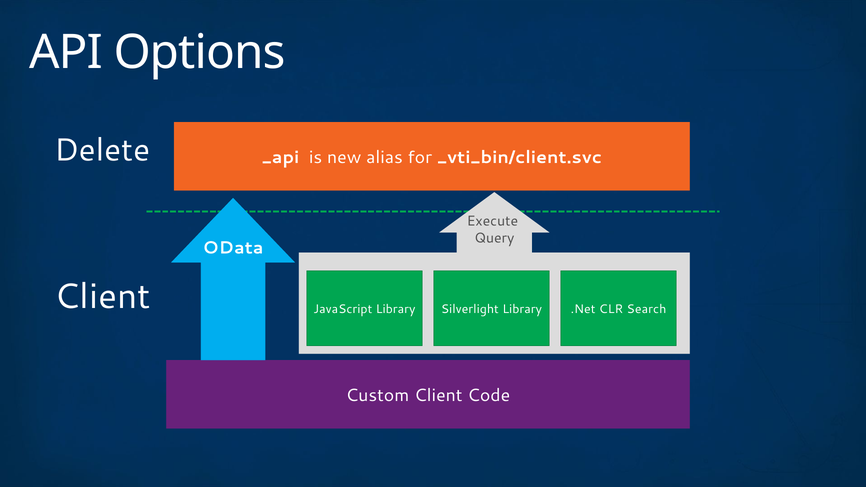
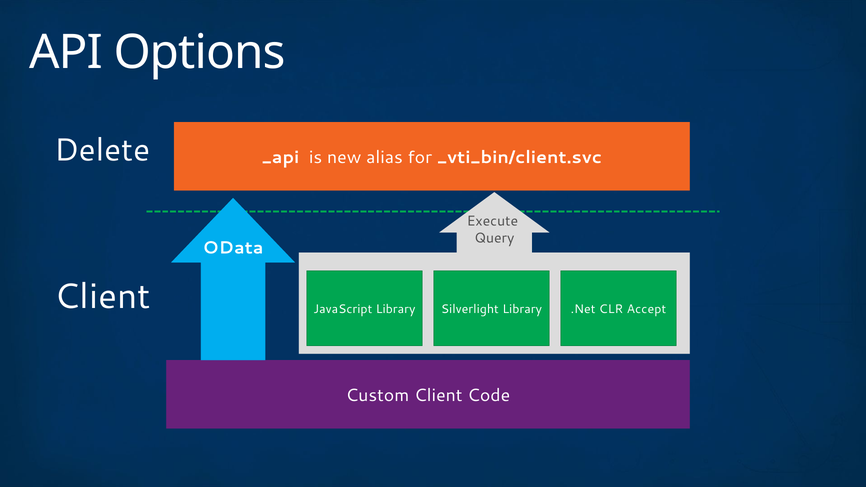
Search: Search -> Accept (646, 309)
